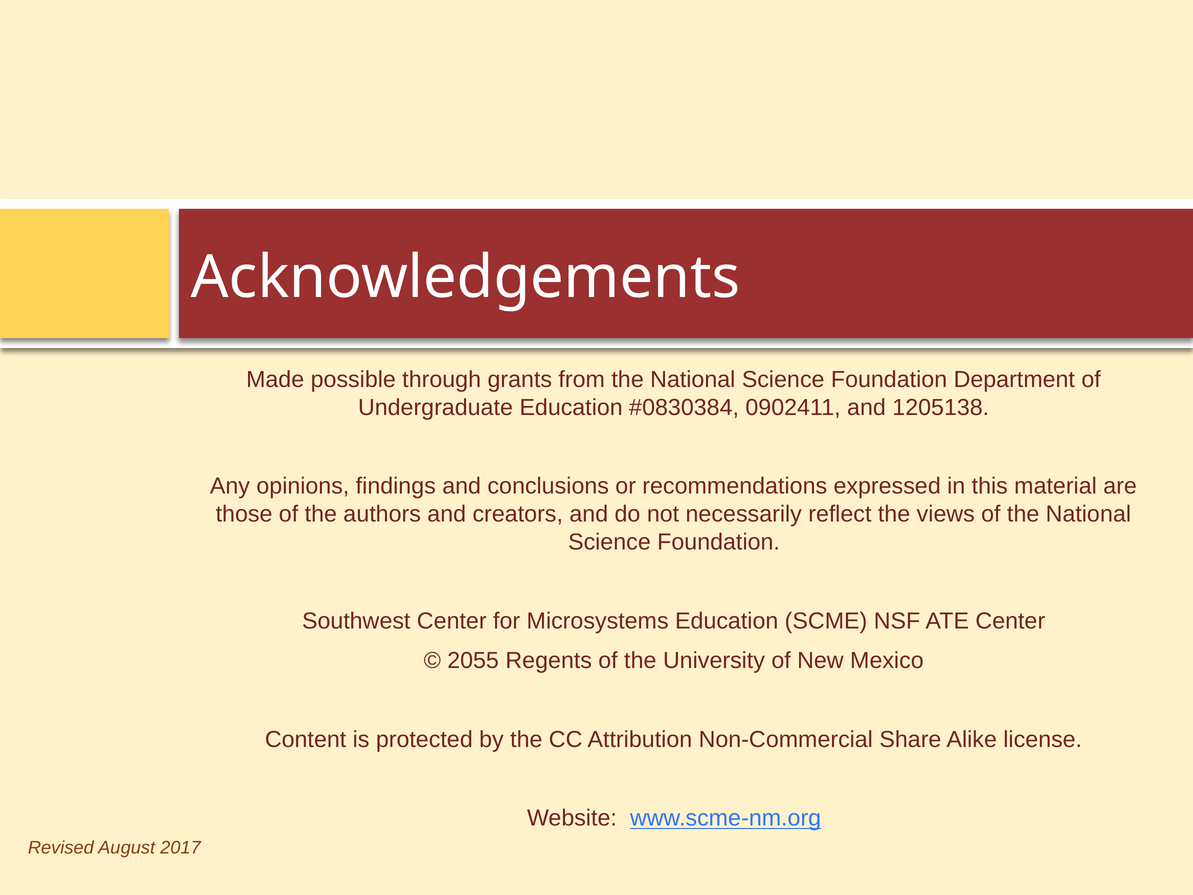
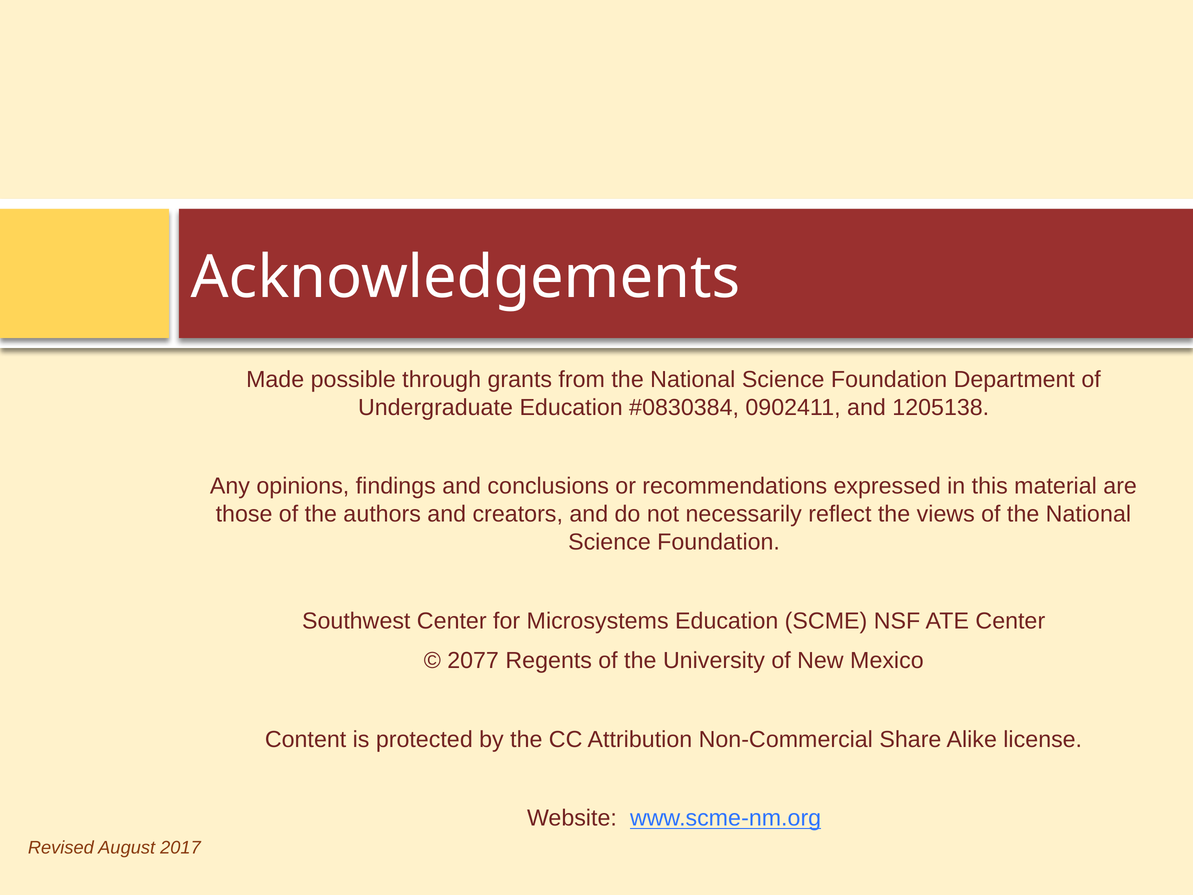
2055: 2055 -> 2077 (473, 660)
